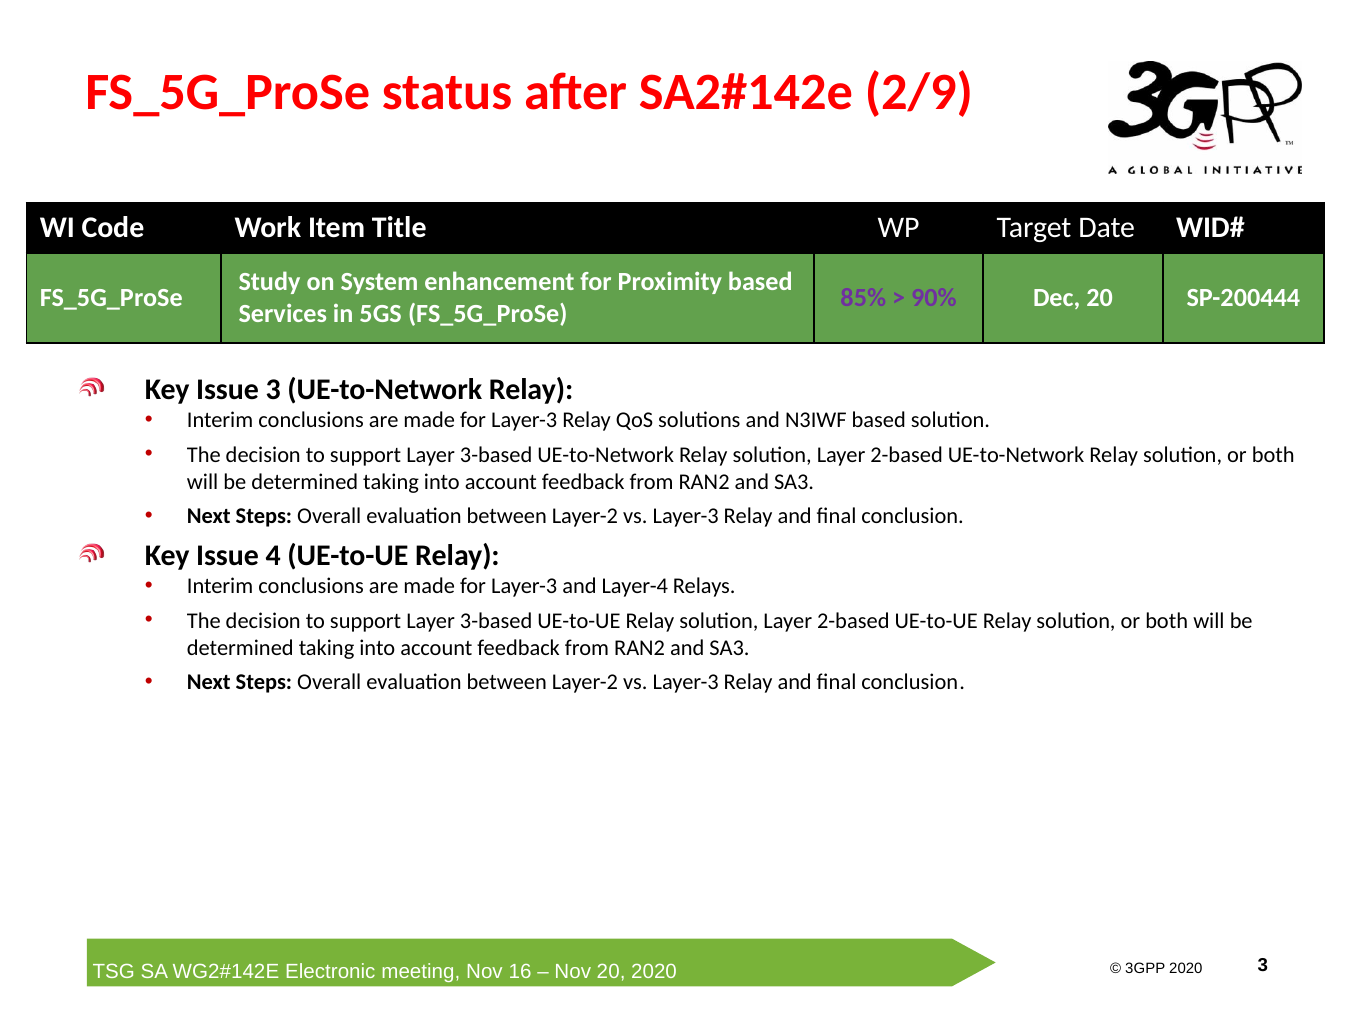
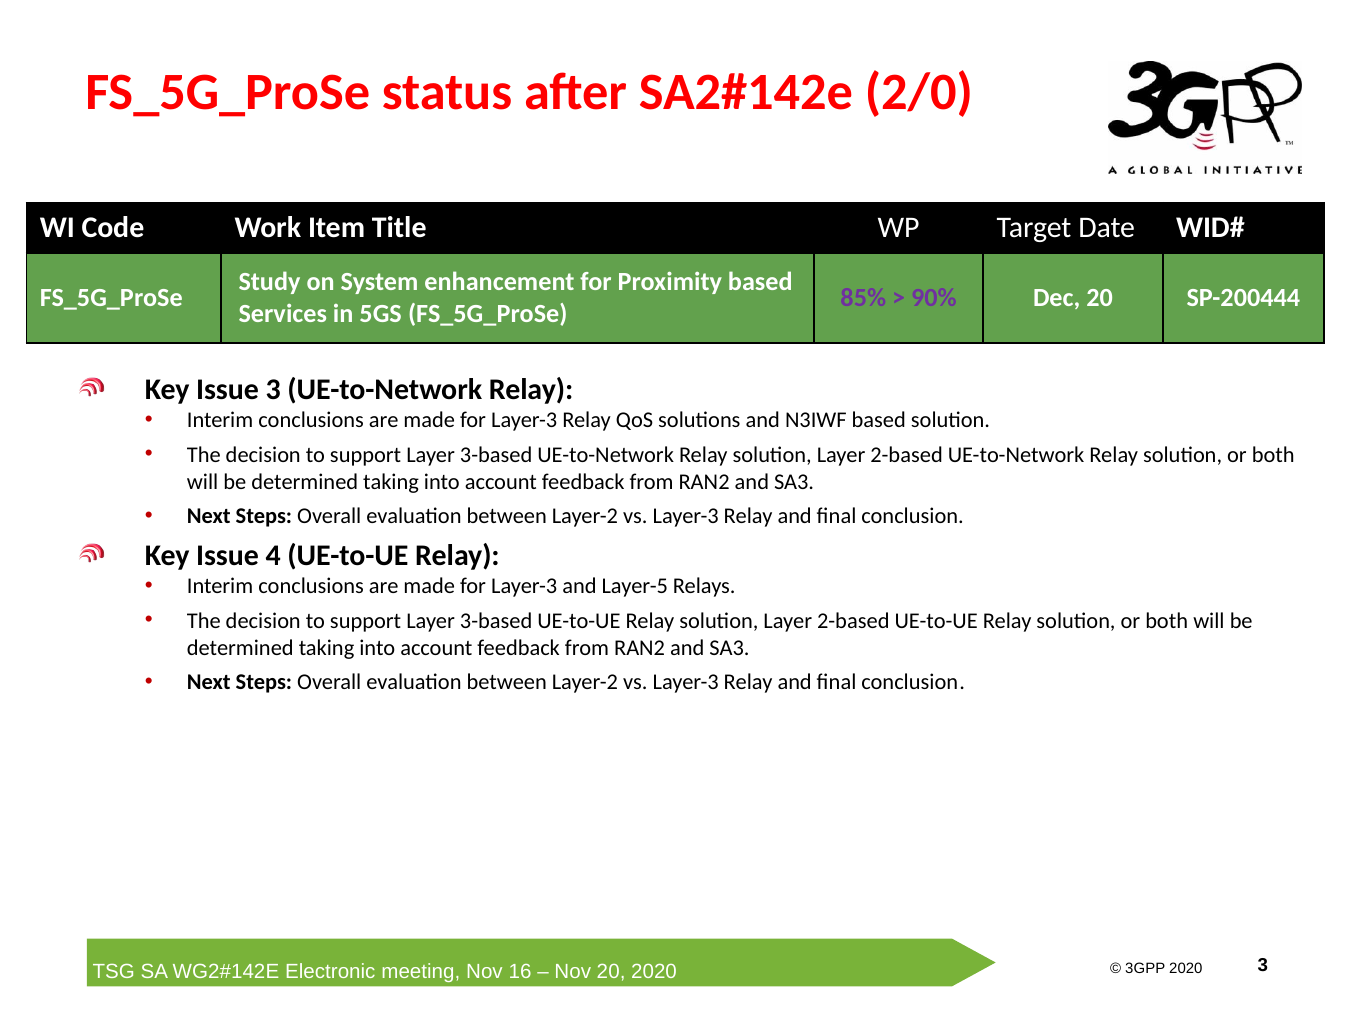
2/9: 2/9 -> 2/0 (919, 92)
Layer-4: Layer-4 -> Layer-5 (635, 586)
